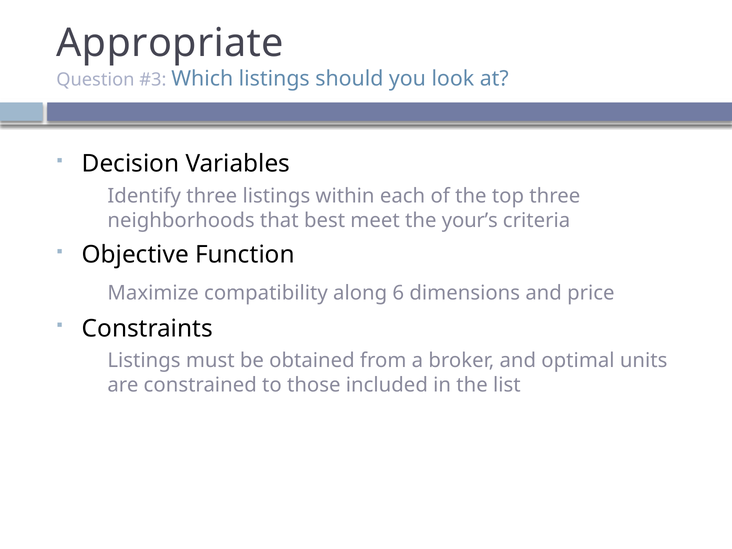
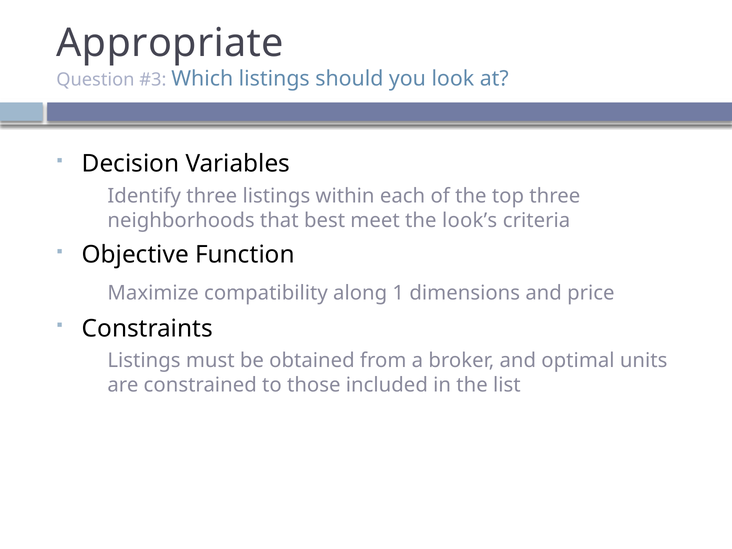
your’s: your’s -> look’s (470, 221)
6: 6 -> 1 (398, 293)
